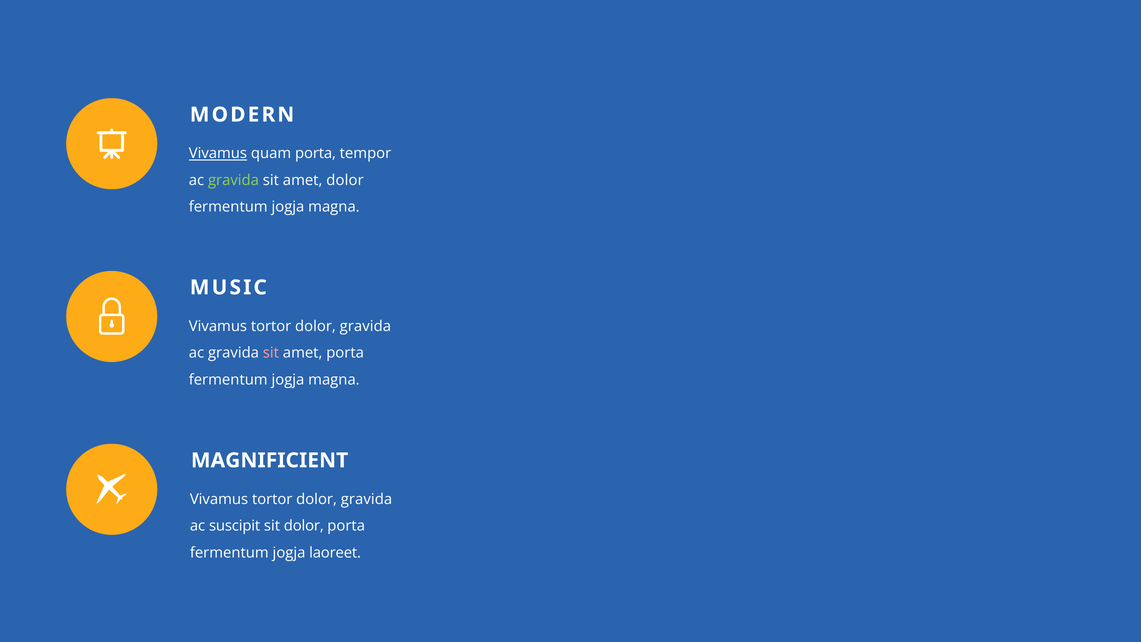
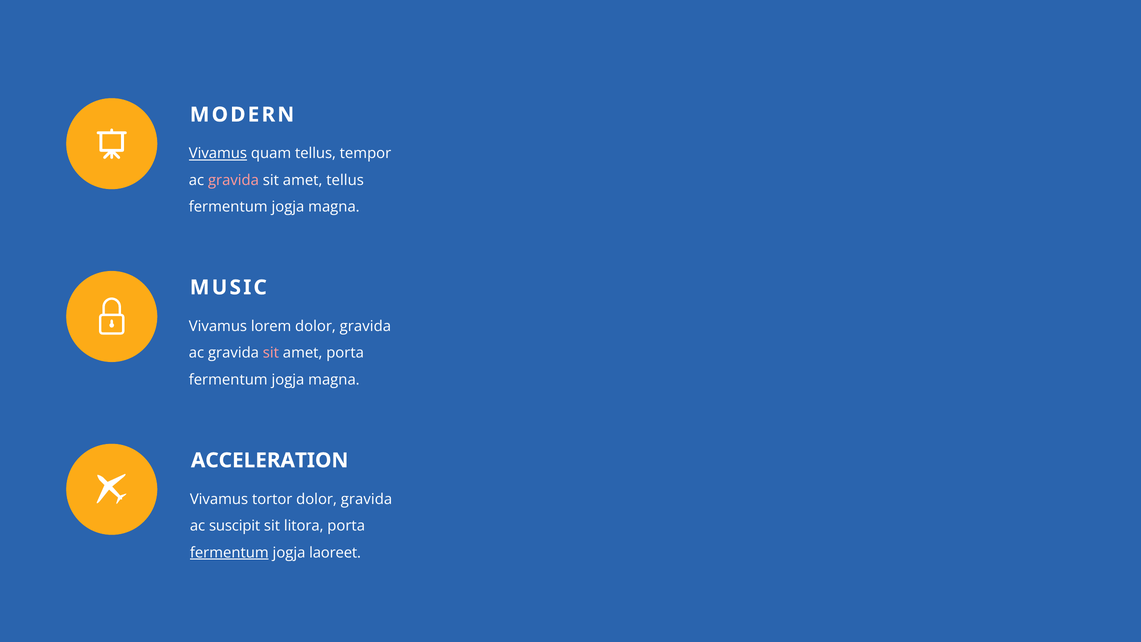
quam porta: porta -> tellus (315, 153)
gravida colour: light green -> pink (233, 180)
amet dolor: dolor -> tellus (345, 180)
tortor: tortor -> lorem (271, 326)
MAGNIFICIENT: MAGNIFICIENT -> ACCELERATION (270, 460)
sit dolor: dolor -> litora (304, 526)
fermentum underline: none -> present (229, 553)
